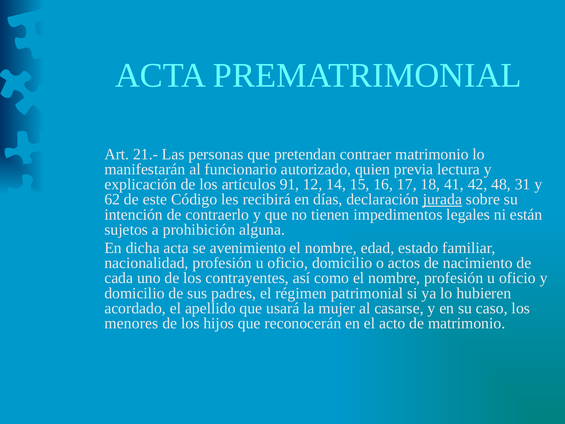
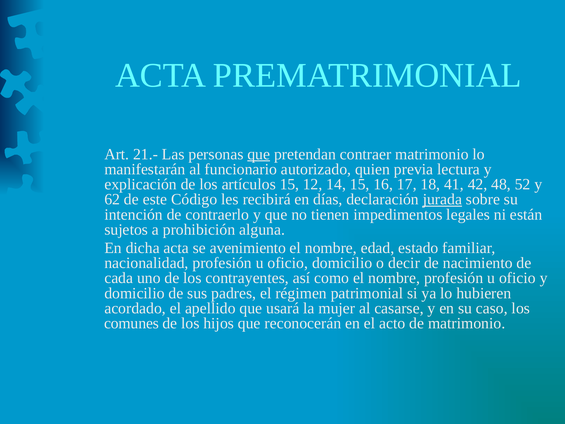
que underline: none -> present (259, 154)
artículos 91: 91 -> 15 (289, 184)
31: 31 -> 52 (523, 184)
actos: actos -> decir (404, 263)
menores: menores -> comunes (132, 323)
